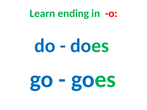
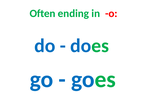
Learn: Learn -> Often (43, 13)
